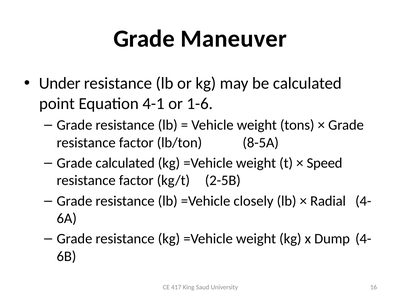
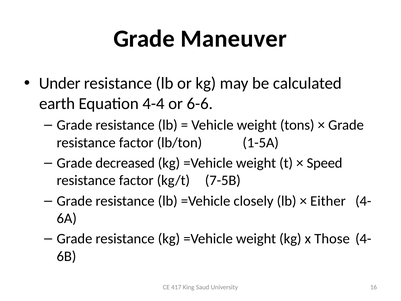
point: point -> earth (57, 103)
4-1: 4-1 -> 4-4 (153, 103)
1-6: 1-6 -> 6-6 (200, 103)
8-5A: 8-5A -> 1-5A (261, 142)
Grade calculated: calculated -> decreased (125, 163)
2-5B: 2-5B -> 7-5B (223, 180)
Radial: Radial -> Either (328, 201)
Dump: Dump -> Those (332, 239)
